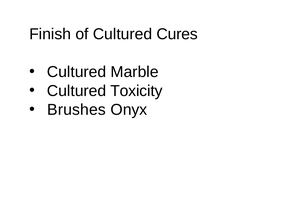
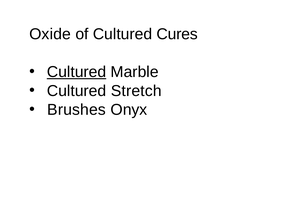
Finish: Finish -> Oxide (50, 34)
Cultured underline: none -> present (77, 72)
Toxicity: Toxicity -> Stretch (136, 91)
